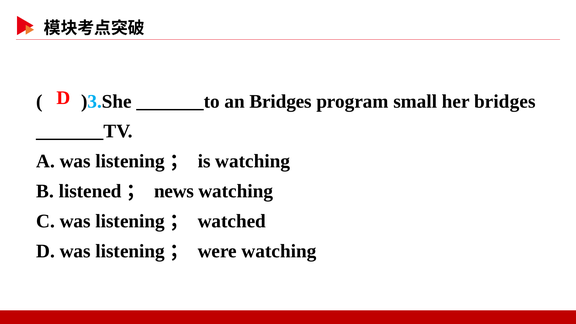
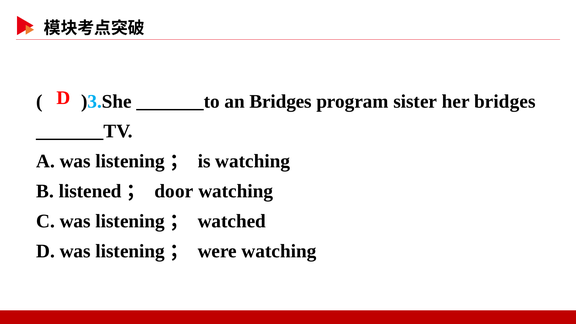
small: small -> sister (415, 101)
news: news -> door (174, 191)
